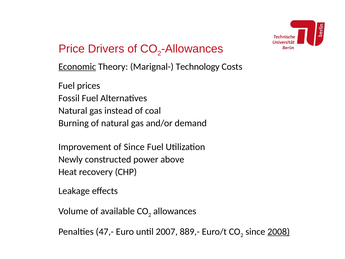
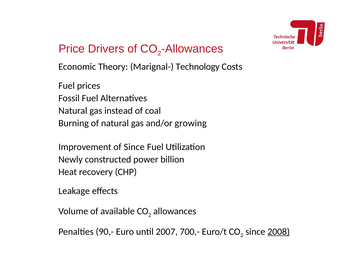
Economic underline: present -> none (77, 67)
demand: demand -> growing (191, 123)
above: above -> billion (172, 159)
47,-: 47,- -> 90,- (105, 231)
889,-: 889,- -> 700,- (190, 231)
